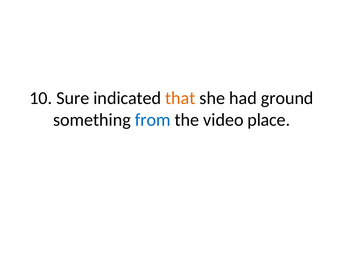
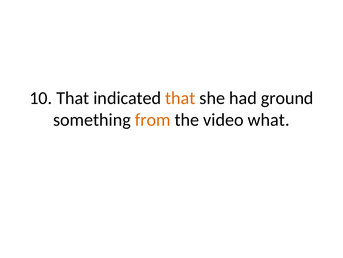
10 Sure: Sure -> That (73, 98)
from colour: blue -> orange (153, 120)
place: place -> what (269, 120)
